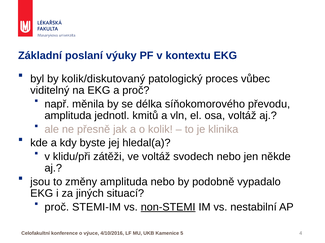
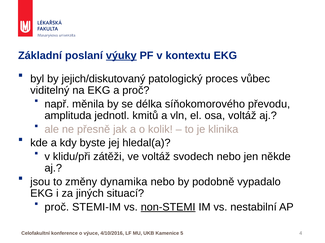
výuky underline: none -> present (121, 56)
kolik/diskutovaný: kolik/diskutovaný -> jejich/diskutovaný (103, 79)
změny amplituda: amplituda -> dynamika (124, 182)
